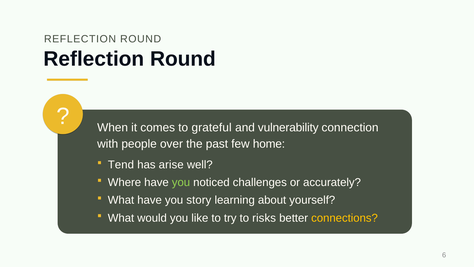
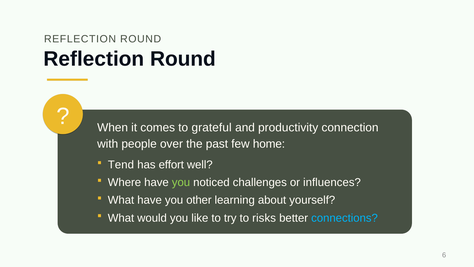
vulnerability: vulnerability -> productivity (288, 127)
arise: arise -> effort (171, 165)
accurately: accurately -> influences (332, 182)
story: story -> other (199, 200)
connections colour: yellow -> light blue (345, 218)
